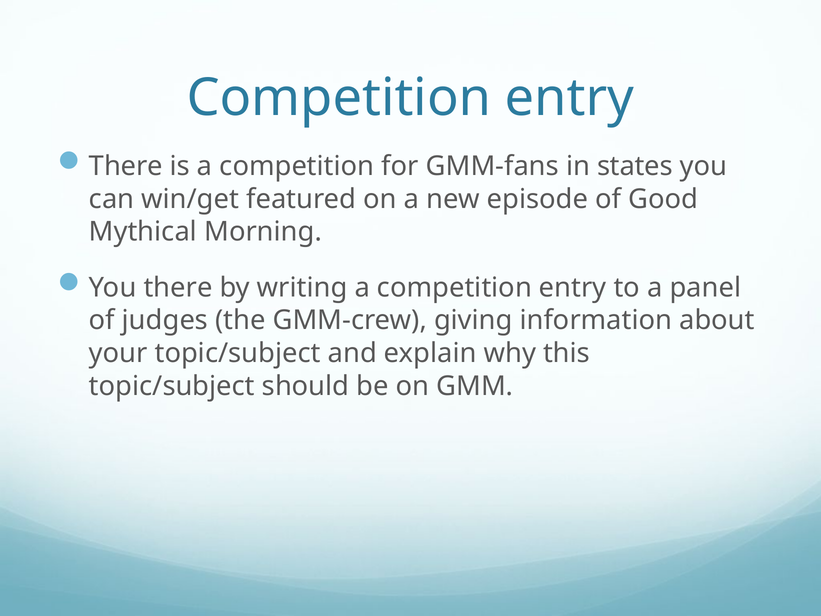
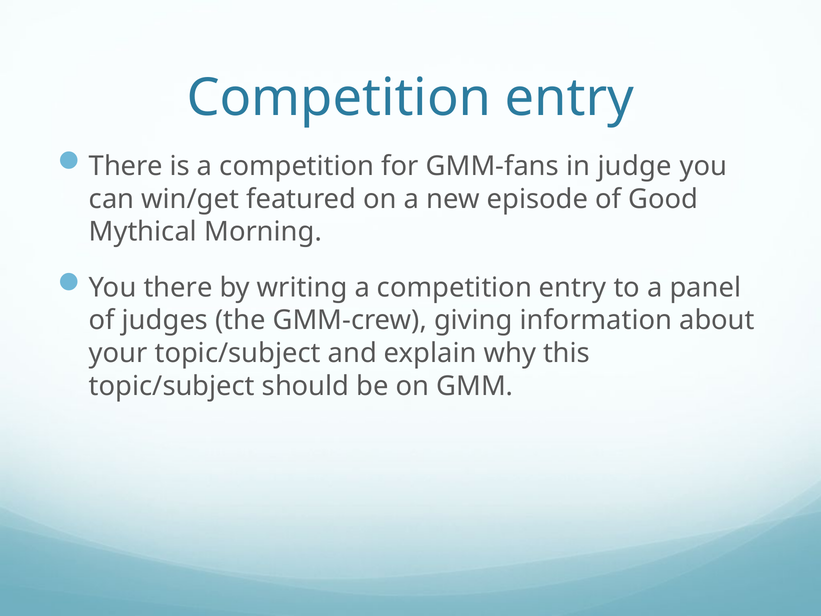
states: states -> judge (635, 166)
